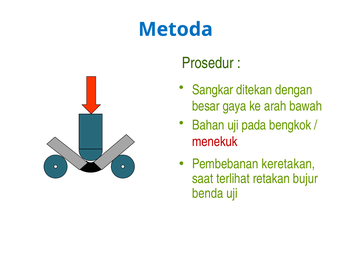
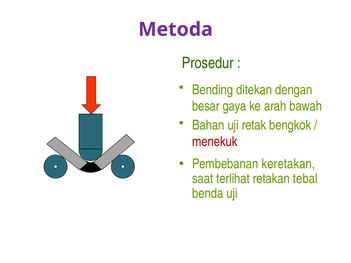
Metoda colour: blue -> purple (175, 29)
Sangkar: Sangkar -> Bending (213, 90)
pada: pada -> retak (254, 125)
bujur: bujur -> tebal (305, 179)
